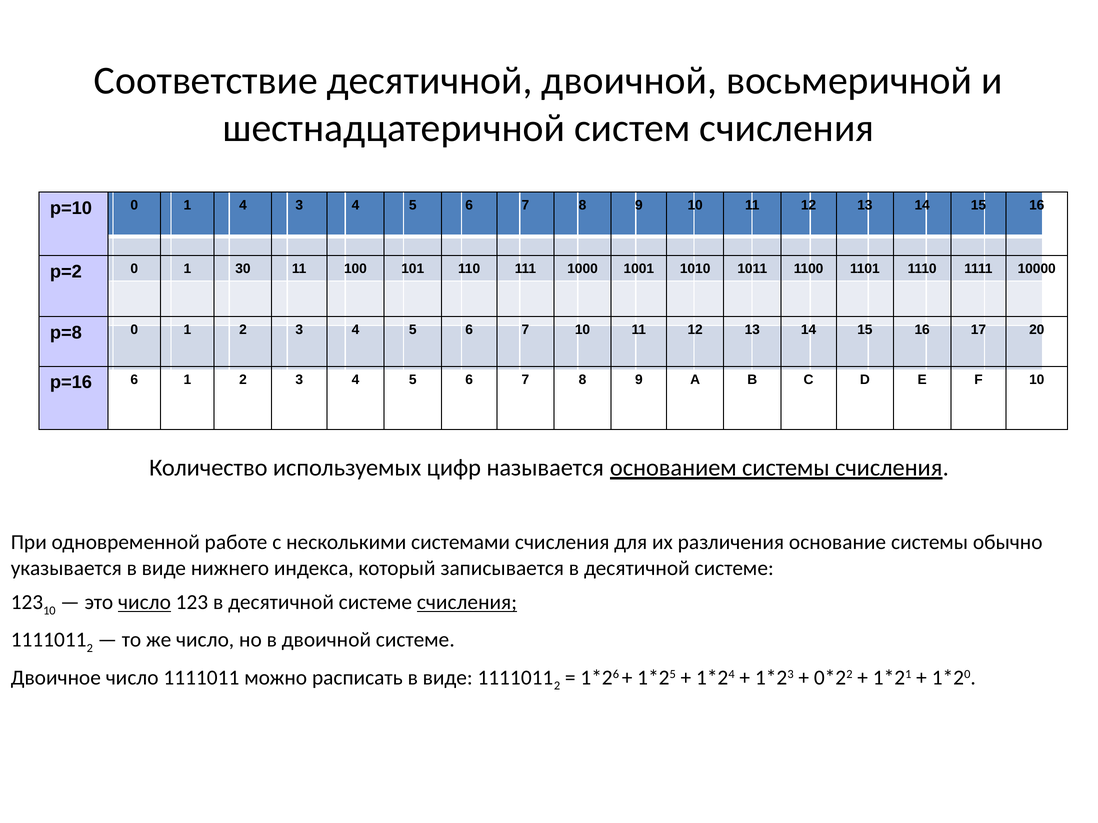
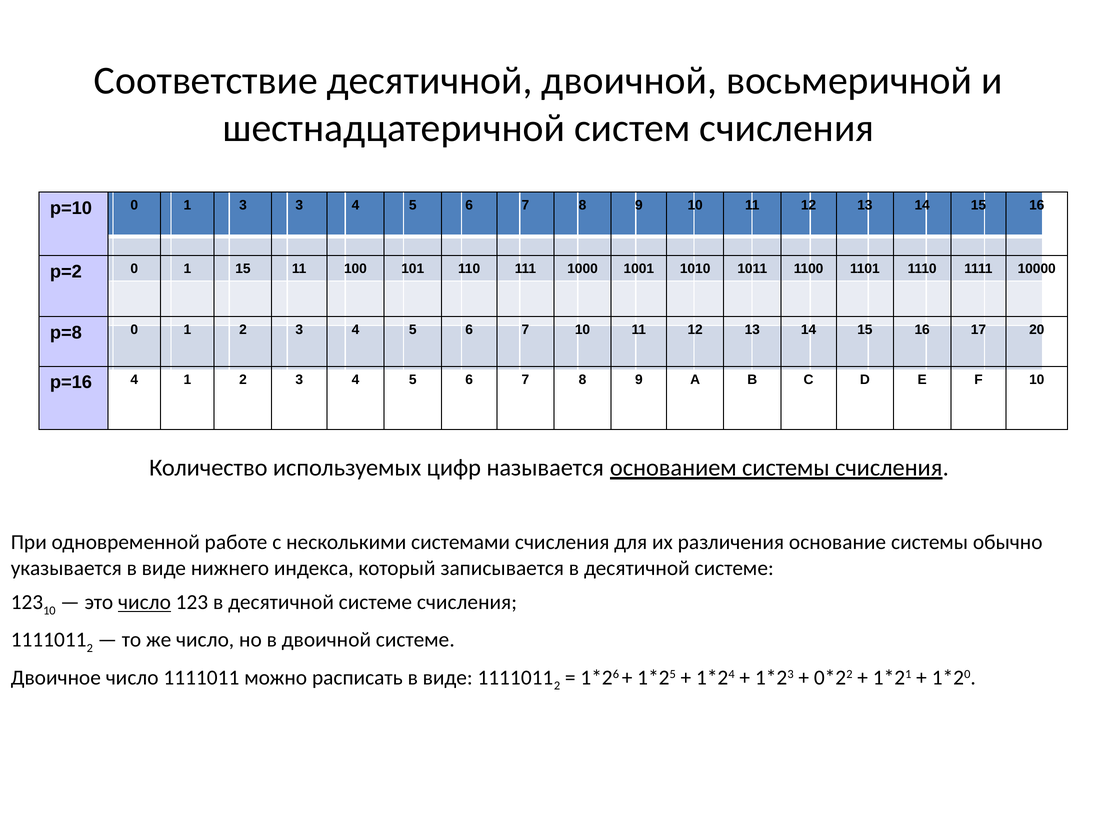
1 4: 4 -> 3 (243, 206)
1 30: 30 -> 15 (243, 269)
p=16 6: 6 -> 4 (134, 380)
счисления underline: present -> none (467, 603)
